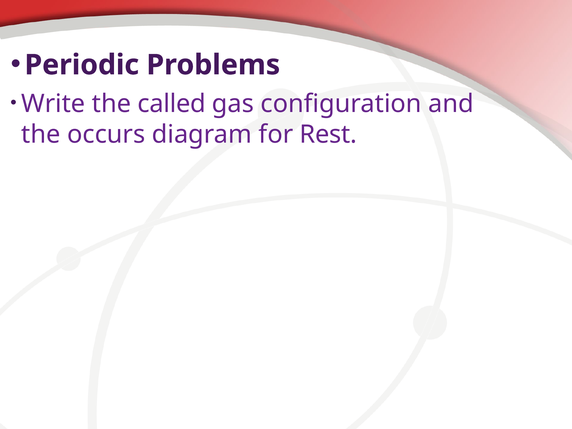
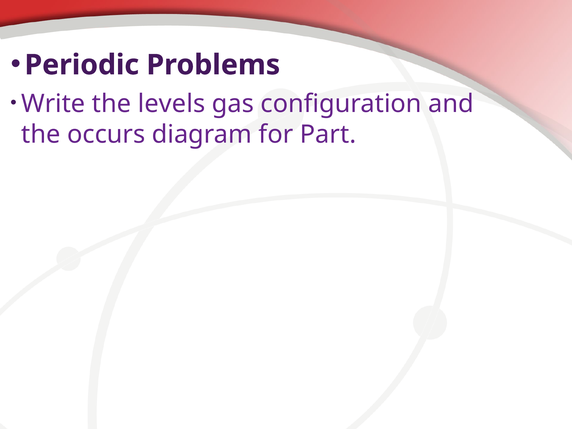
called: called -> levels (171, 104)
Rest: Rest -> Part (328, 134)
